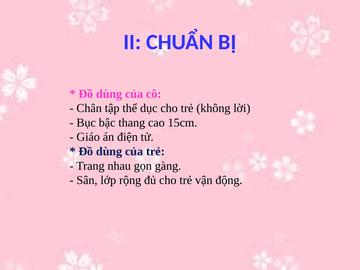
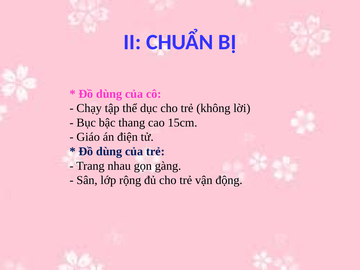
Chân: Chân -> Chạy (89, 108)
